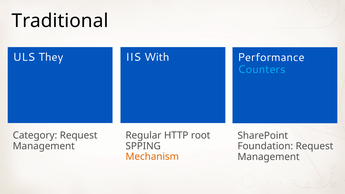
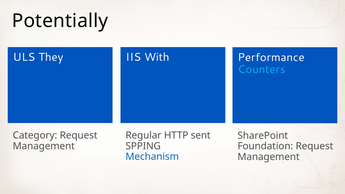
Traditional: Traditional -> Potentially (60, 21)
root: root -> sent (201, 135)
Mechanism colour: orange -> blue (152, 157)
